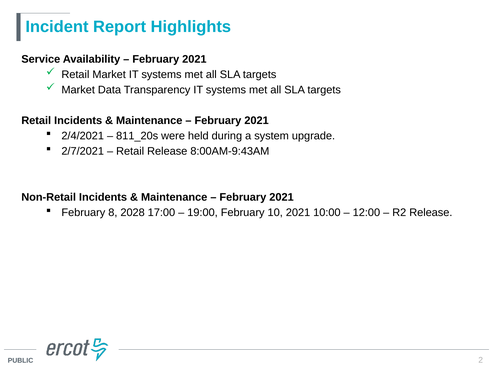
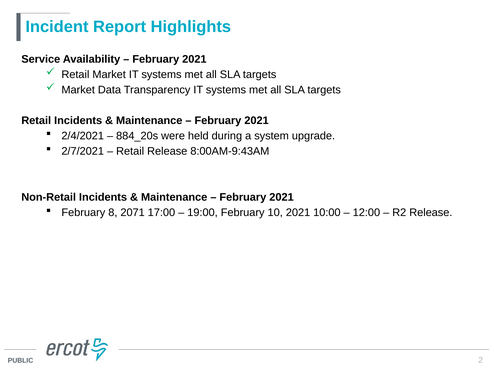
811_20s: 811_20s -> 884_20s (137, 136)
2028: 2028 -> 2071 (133, 213)
